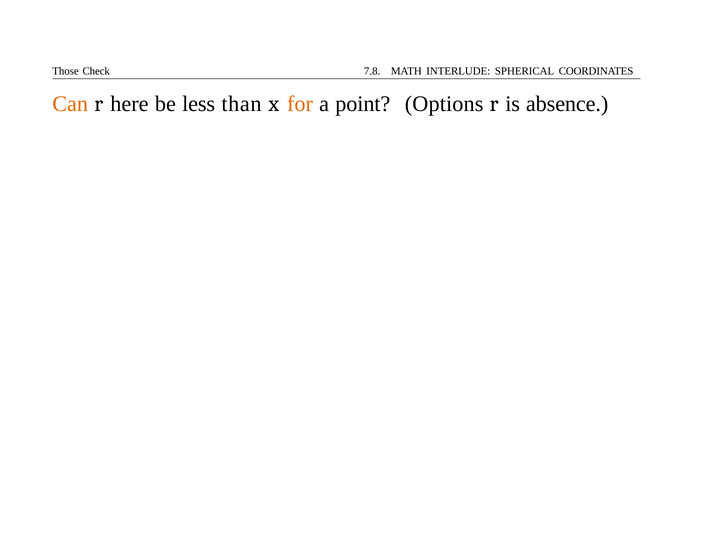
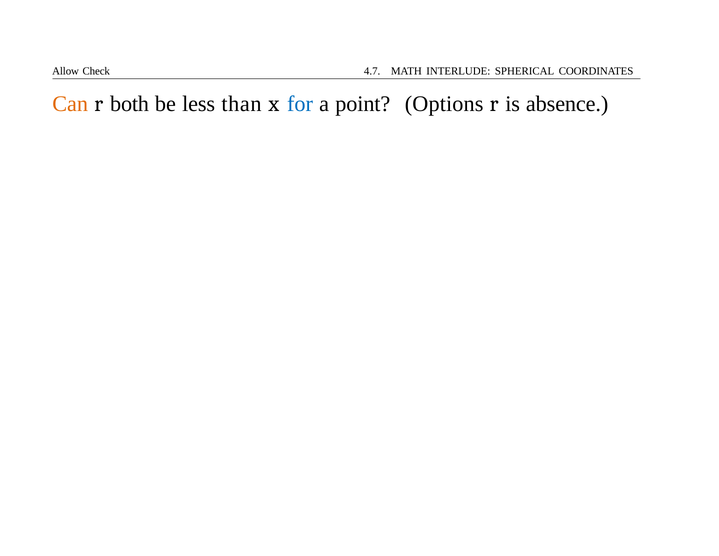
Those: Those -> Allow (66, 71)
7.8: 7.8 -> 4.7 (372, 71)
here: here -> both (130, 104)
for colour: orange -> blue (300, 104)
